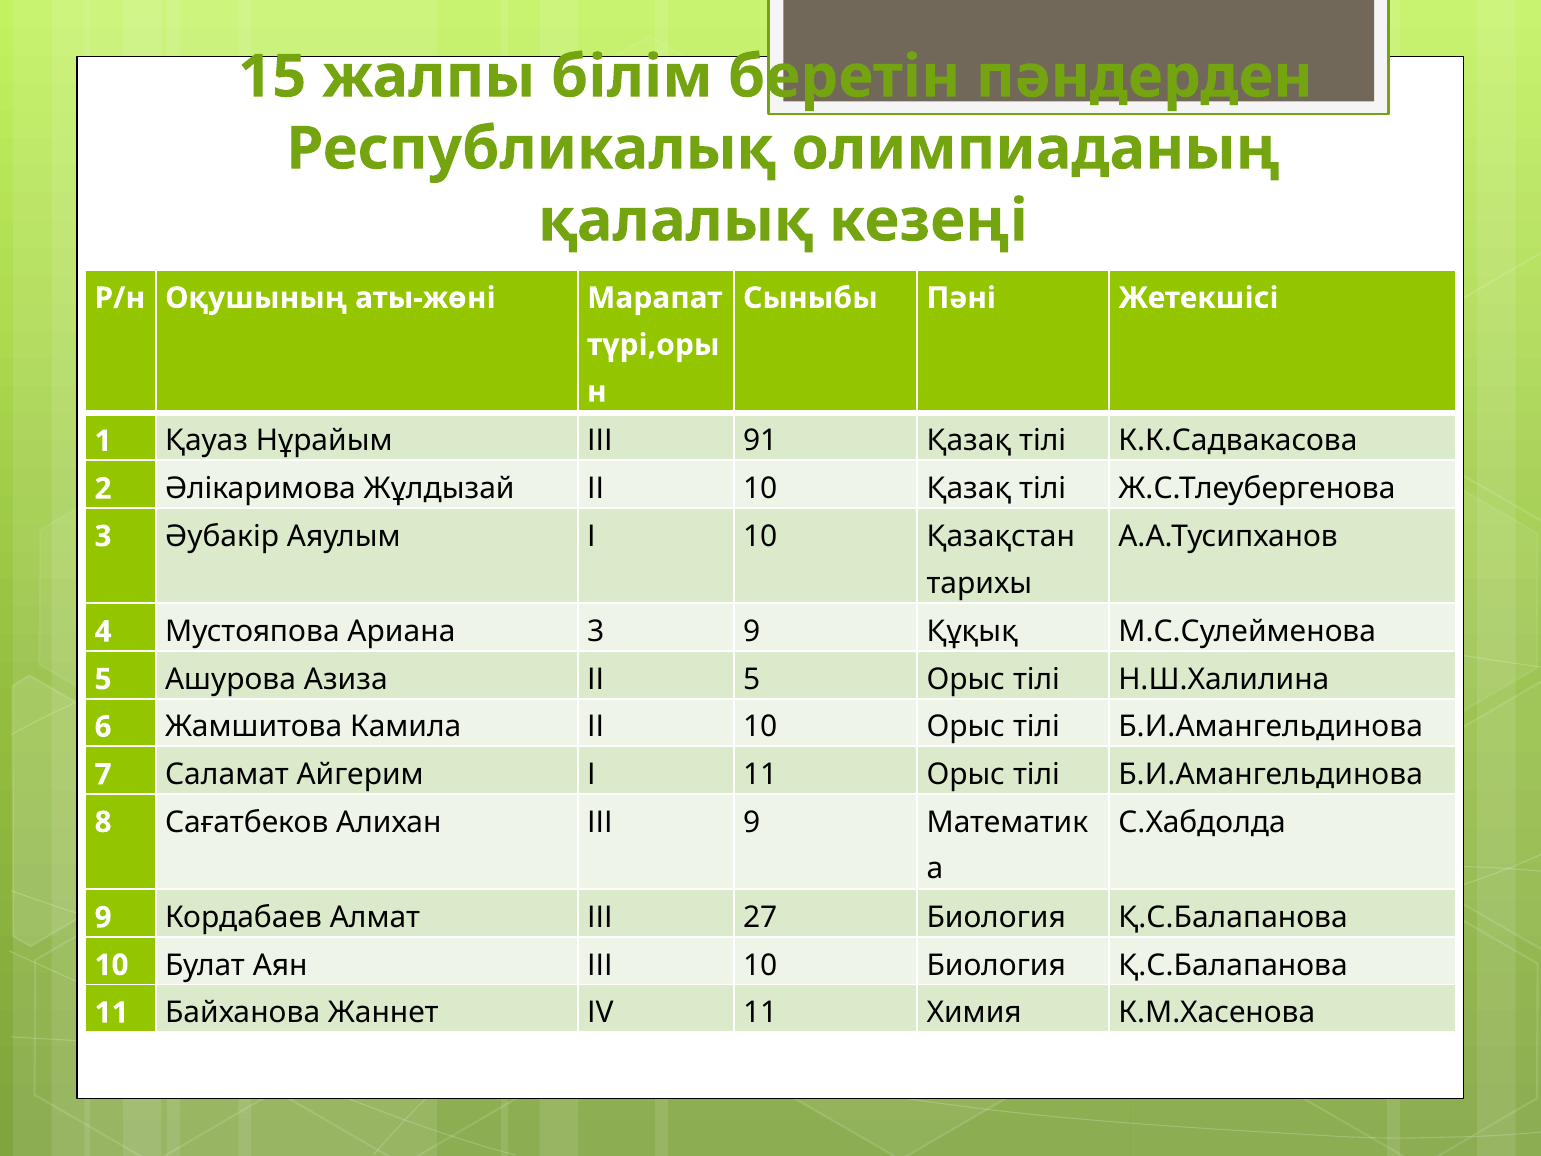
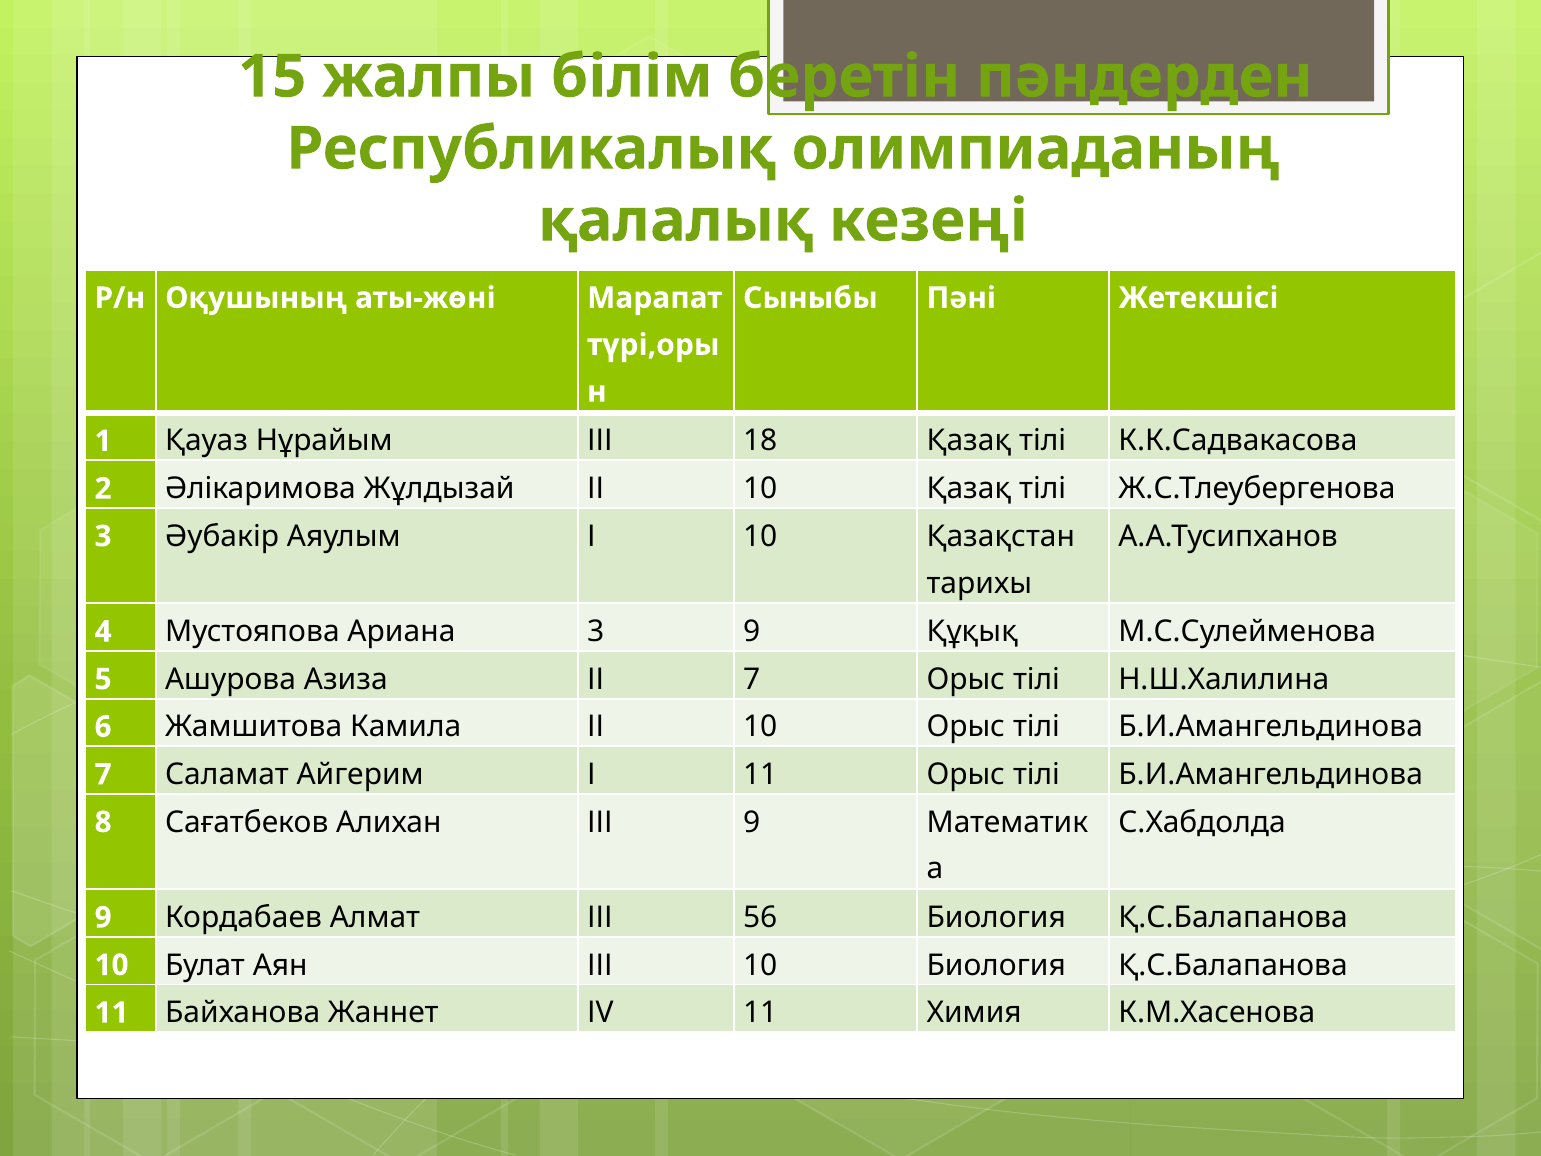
91: 91 -> 18 (760, 441)
ІІ 5: 5 -> 7 (752, 679)
27: 27 -> 56 (760, 917)
